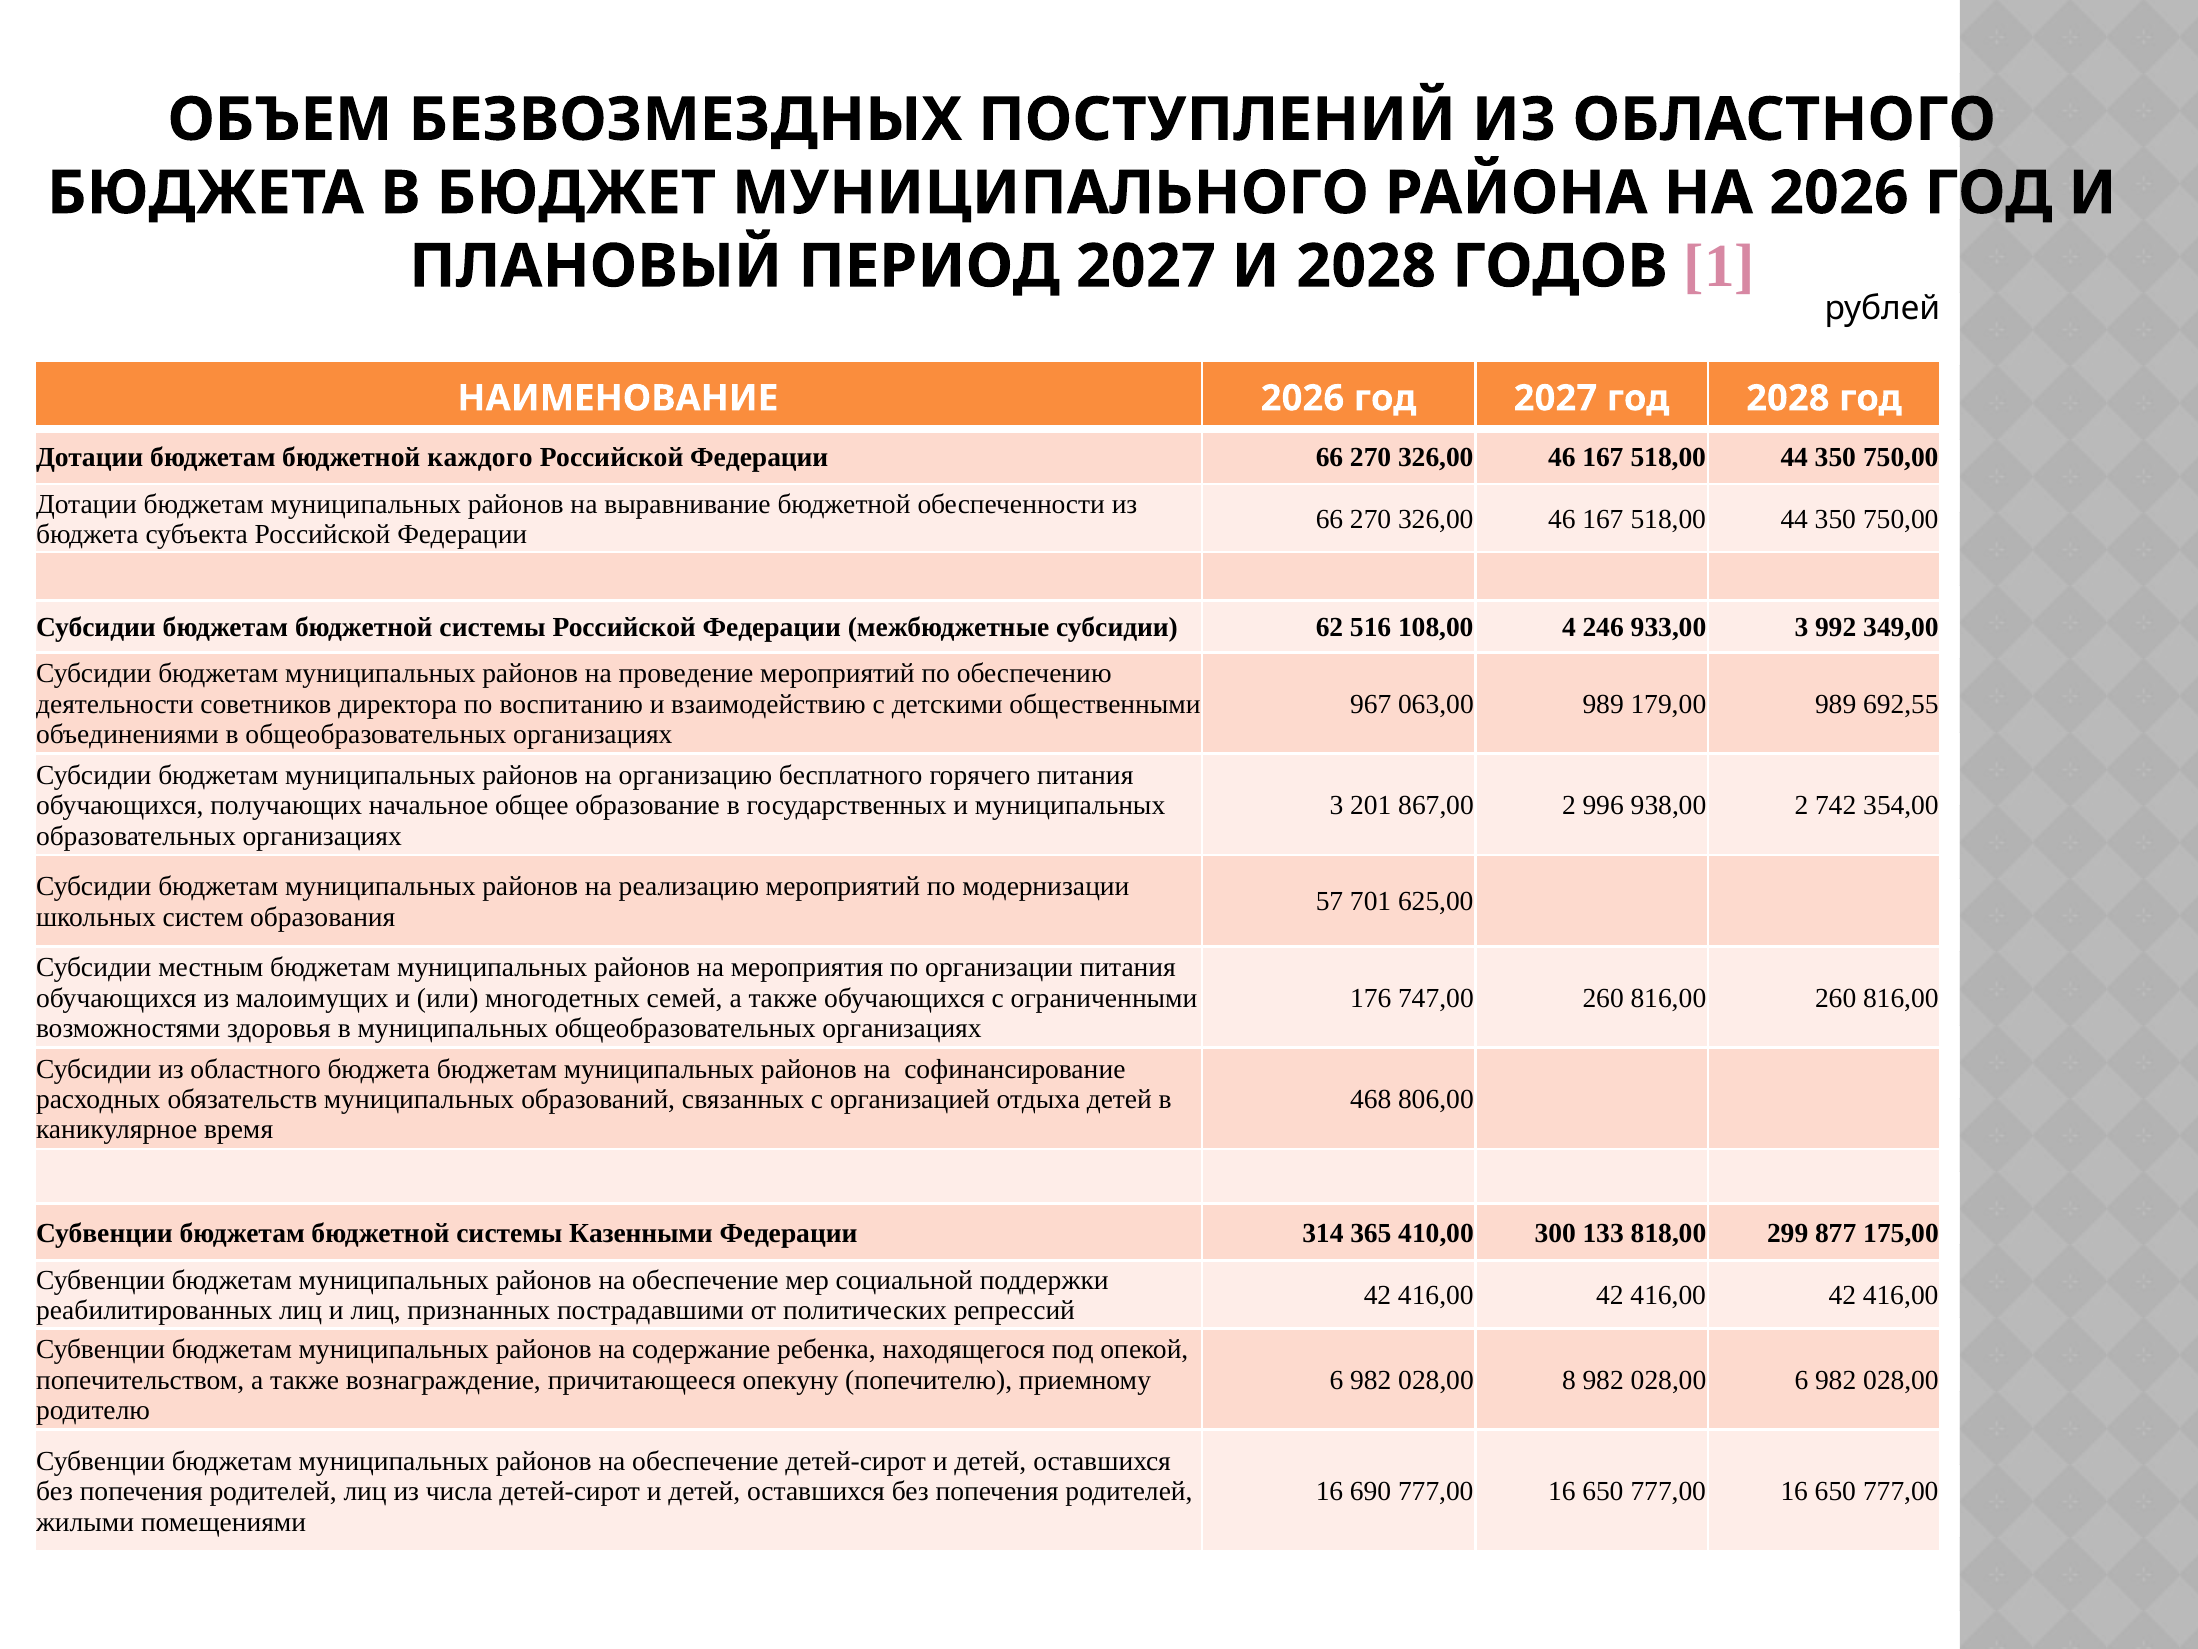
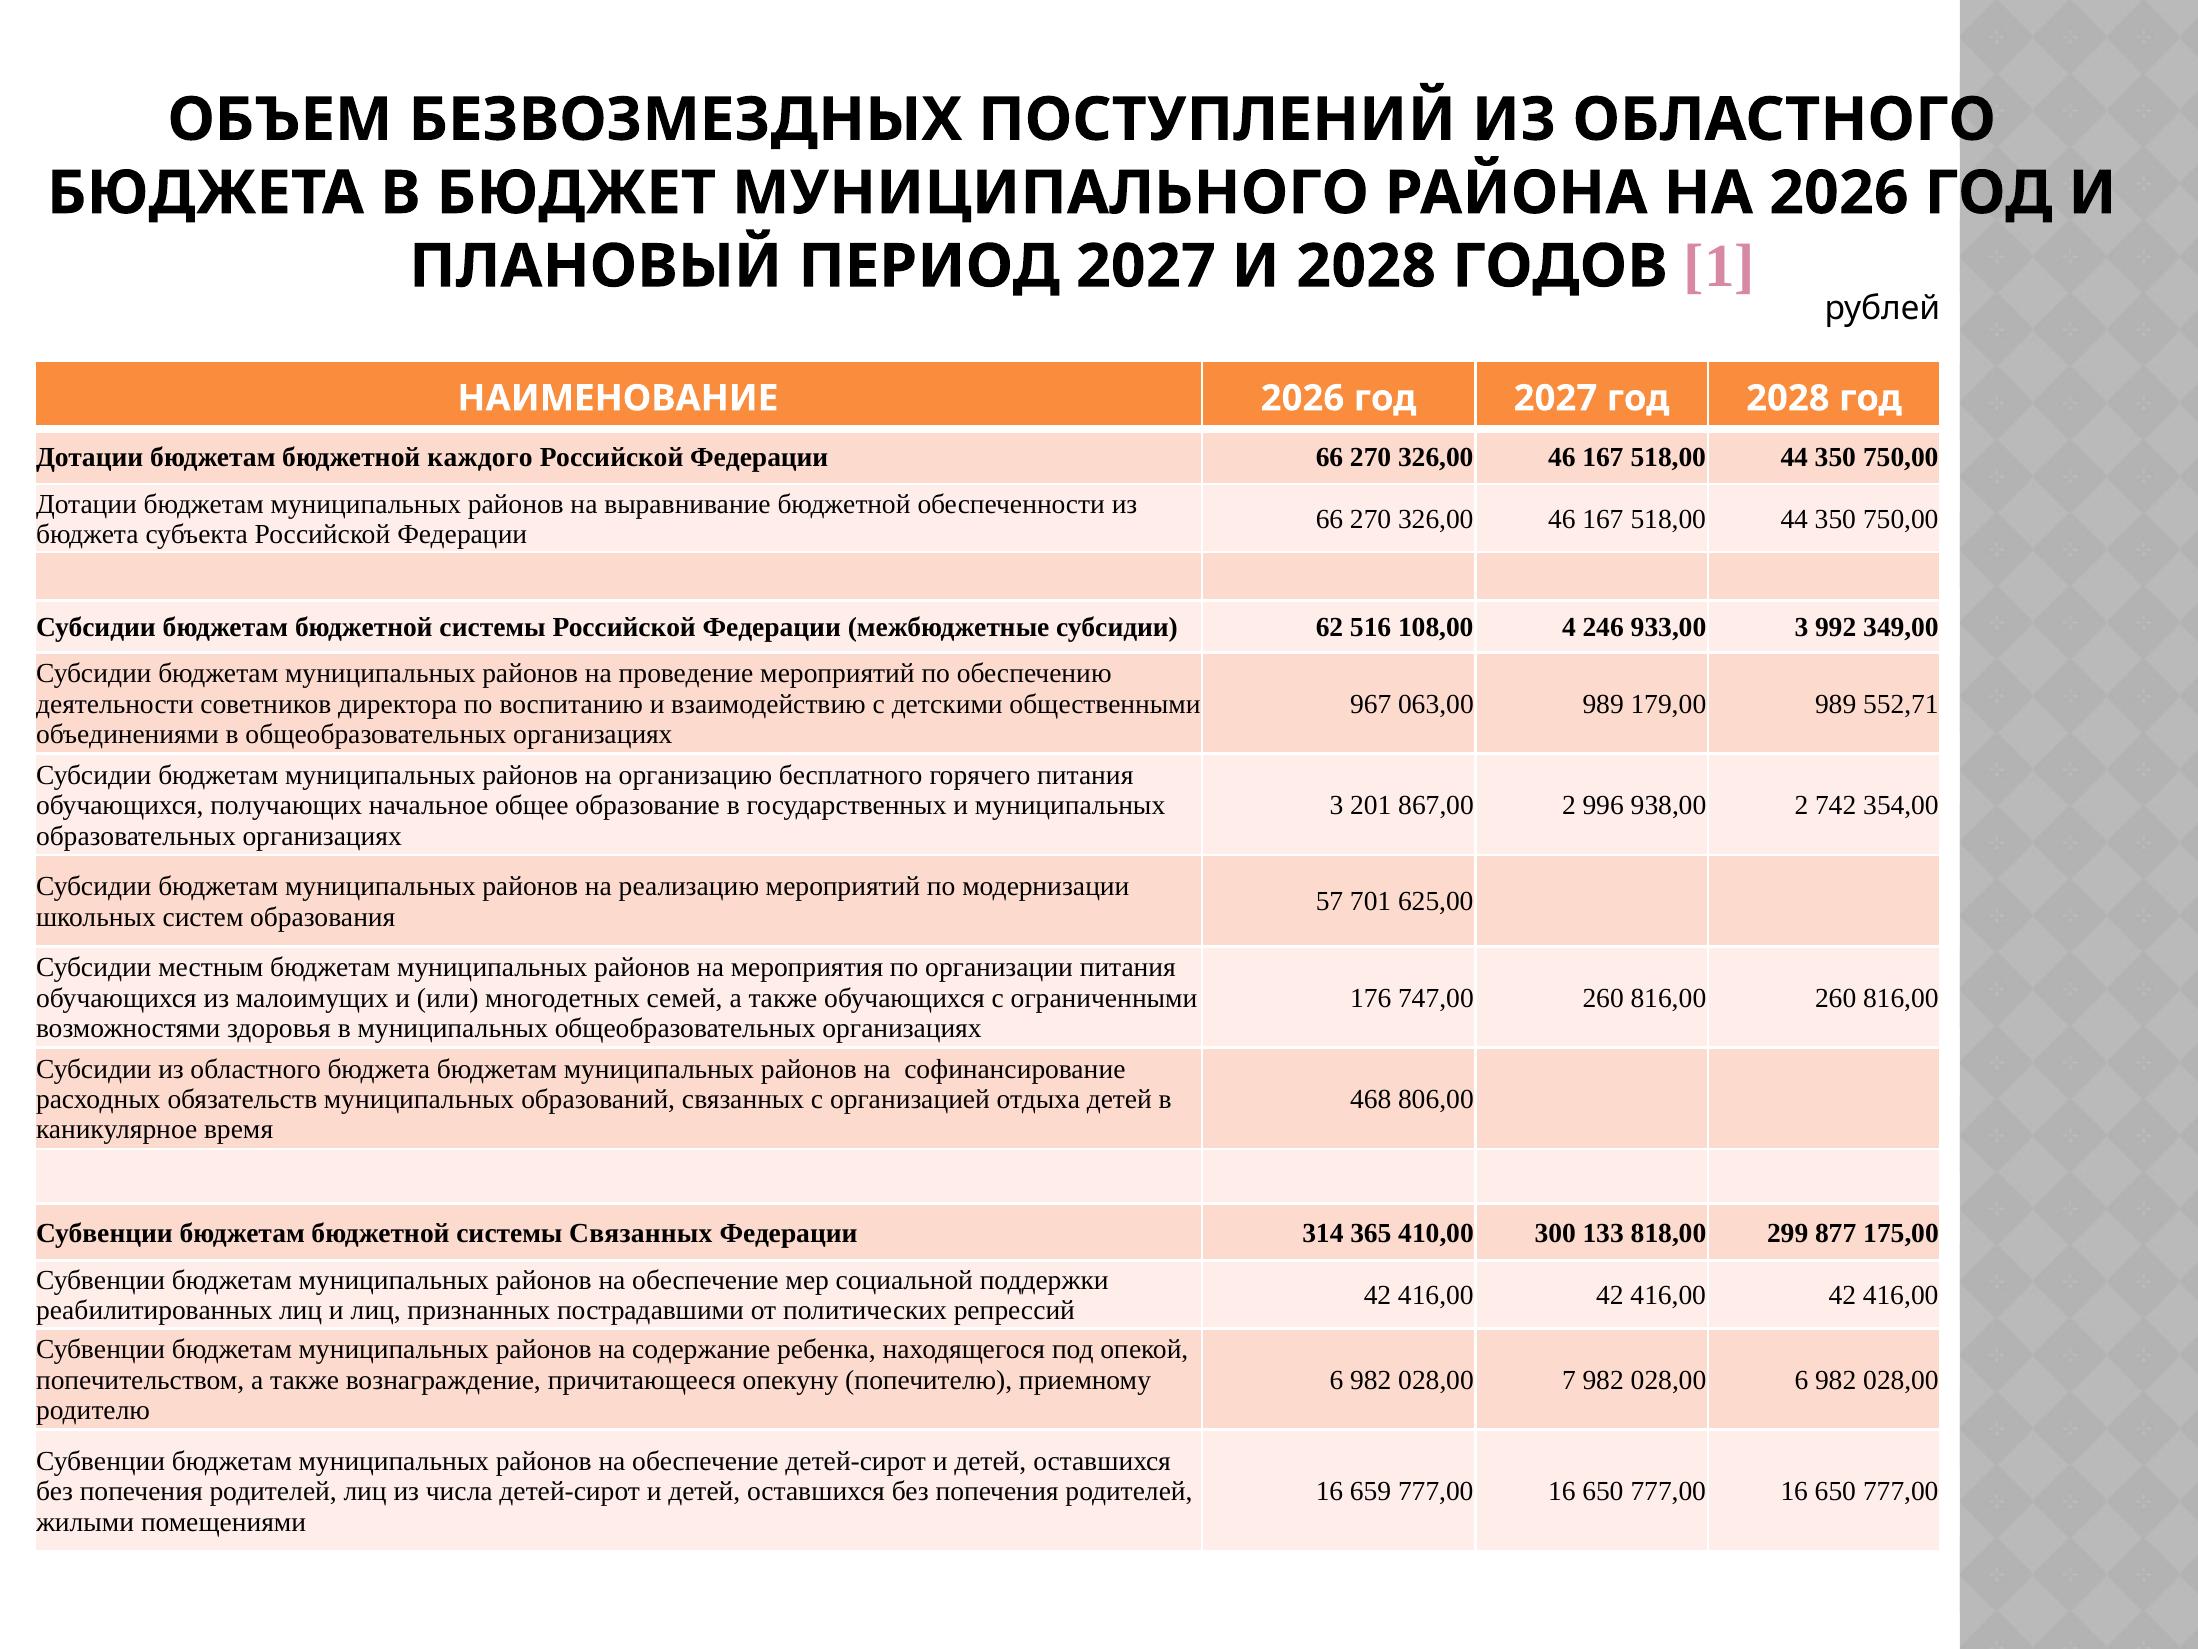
692,55: 692,55 -> 552,71 (1901, 704)
системы Казенными: Казенными -> Связанных (641, 1233)
8: 8 -> 7 (1569, 1380)
690: 690 -> 659 (1370, 1491)
